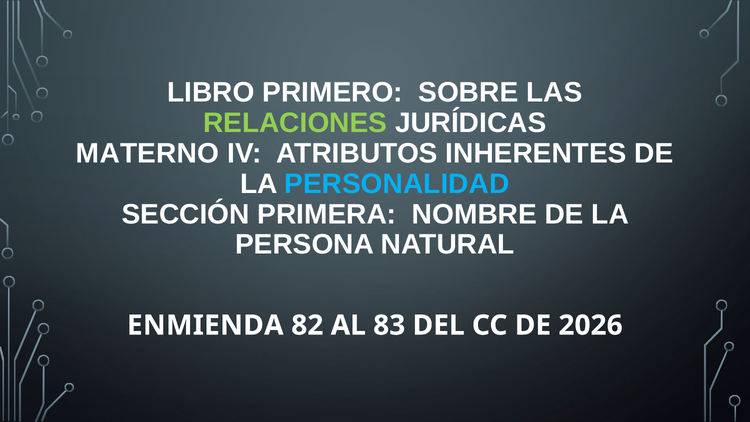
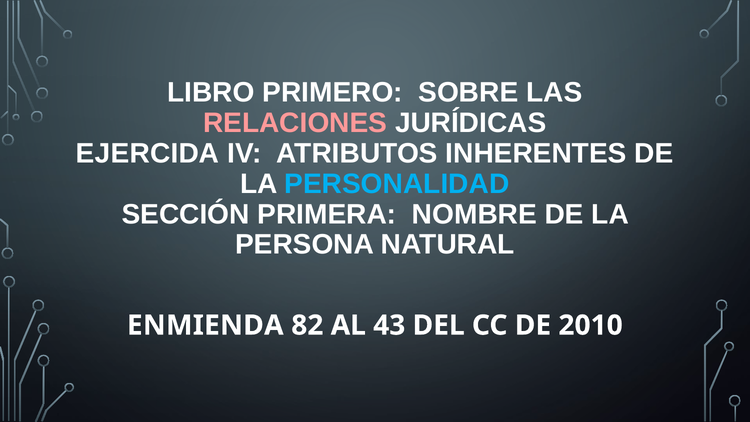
RELACIONES colour: light green -> pink (295, 123)
MATERNO: MATERNO -> EJERCIDA (148, 153)
83: 83 -> 43 (389, 325)
2026: 2026 -> 2010 (591, 325)
